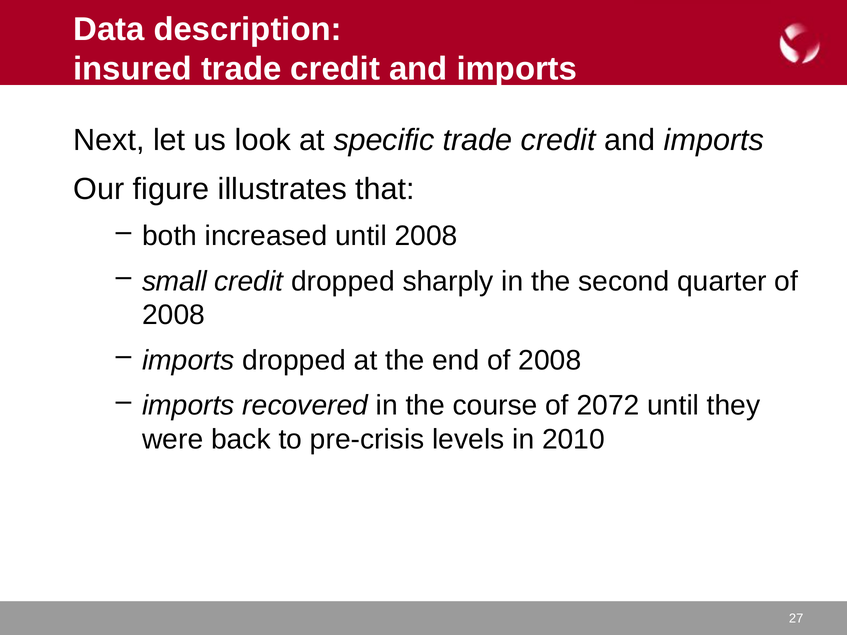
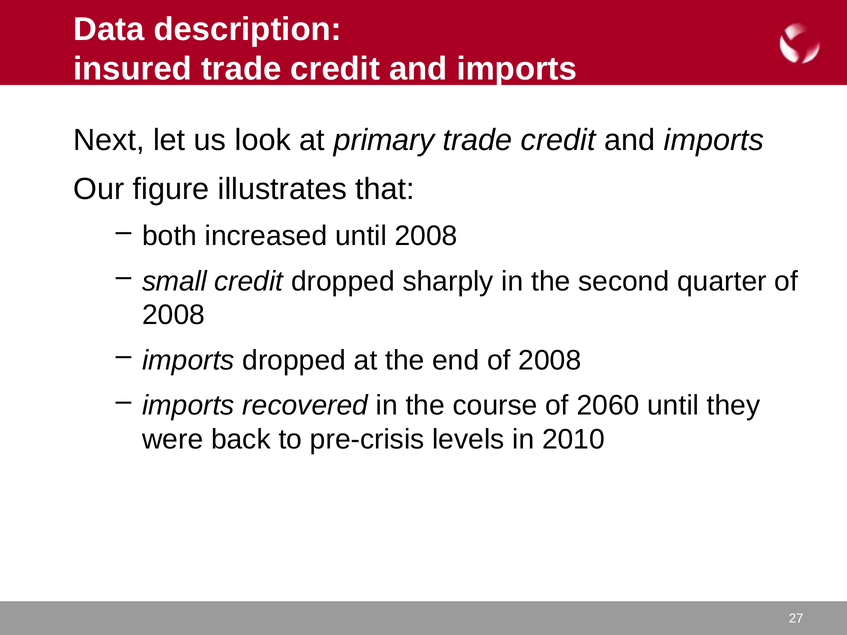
specific: specific -> primary (384, 140)
2072: 2072 -> 2060 (608, 406)
